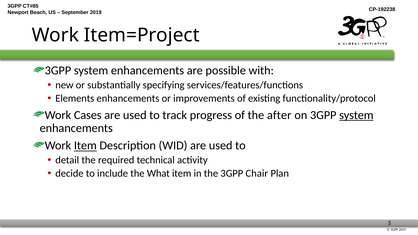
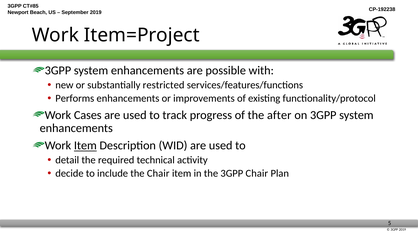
specifying: specifying -> restricted (164, 85)
Elements: Elements -> Performs (75, 99)
system underline: present -> none (356, 115)
the What: What -> Chair (158, 174)
